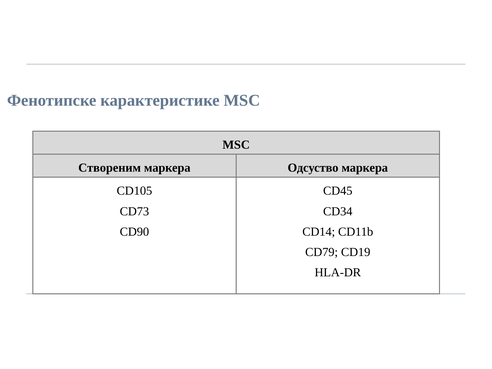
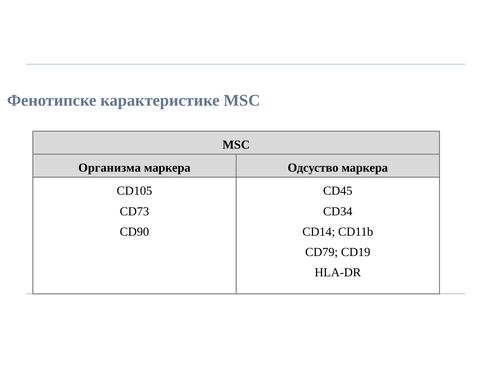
Створеним: Створеним -> Организма (110, 168)
